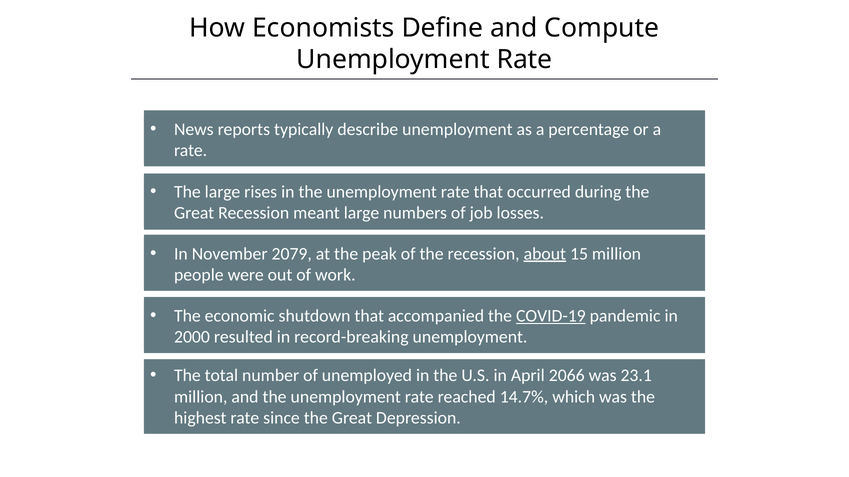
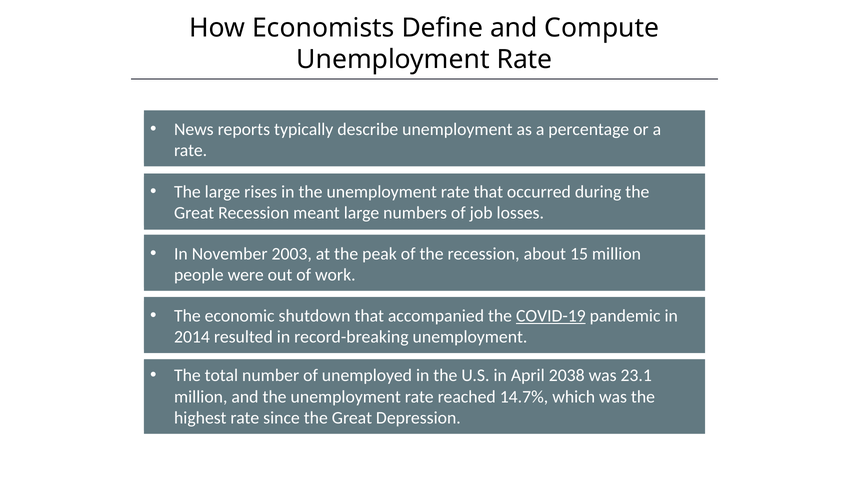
2079: 2079 -> 2003 (292, 254)
about underline: present -> none (545, 254)
2000: 2000 -> 2014 (192, 337)
2066: 2066 -> 2038 (567, 376)
